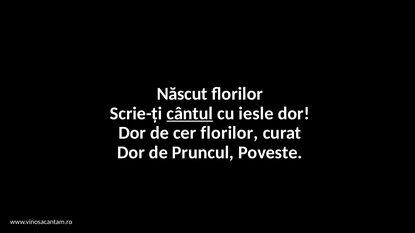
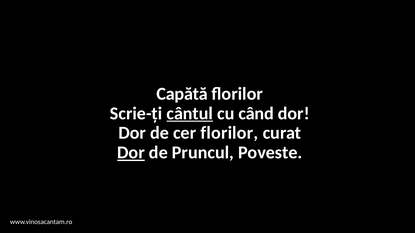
Născut: Născut -> Capătă (182, 94)
iesle: iesle -> când (256, 114)
Dor underline: none -> present (131, 153)
